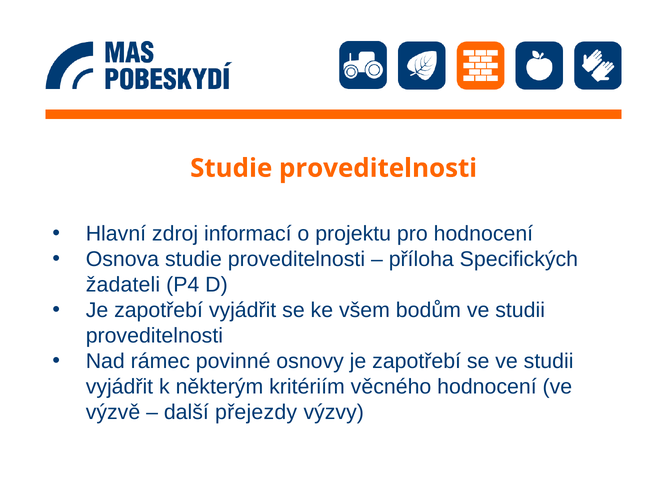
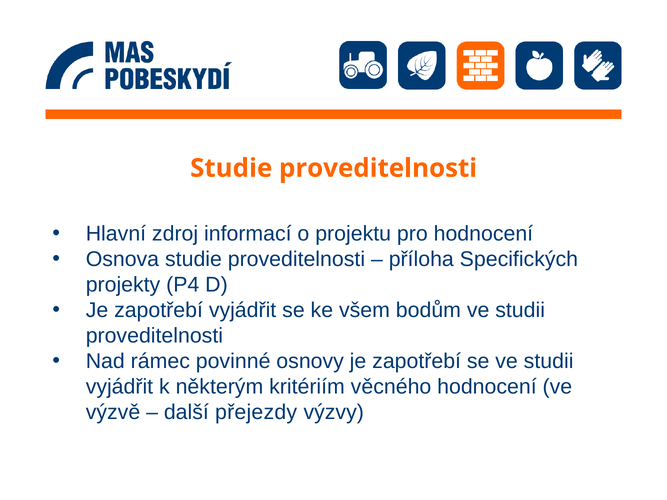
žadateli: žadateli -> projekty (123, 285)
